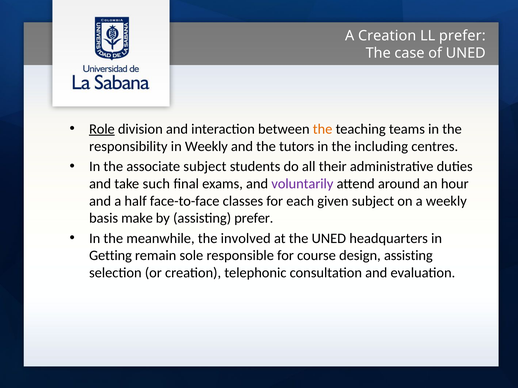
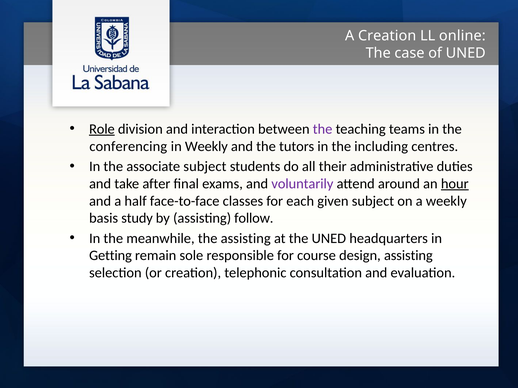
LL prefer: prefer -> online (462, 36)
the colour: orange -> purple (323, 129)
responsibility: responsibility -> conferencing (128, 147)
such: such -> after (156, 184)
hour underline: none -> present (455, 184)
make: make -> study (137, 218)
assisting prefer: prefer -> follow (254, 218)
the involved: involved -> assisting (246, 239)
